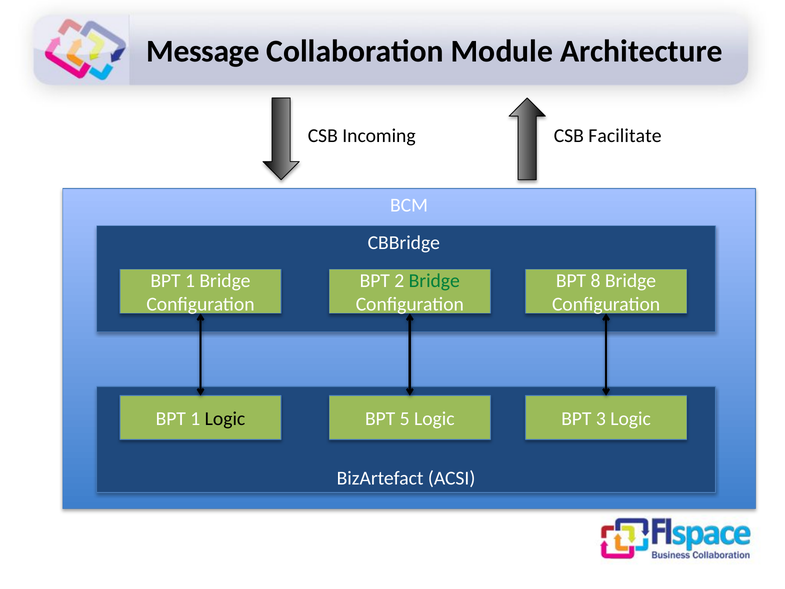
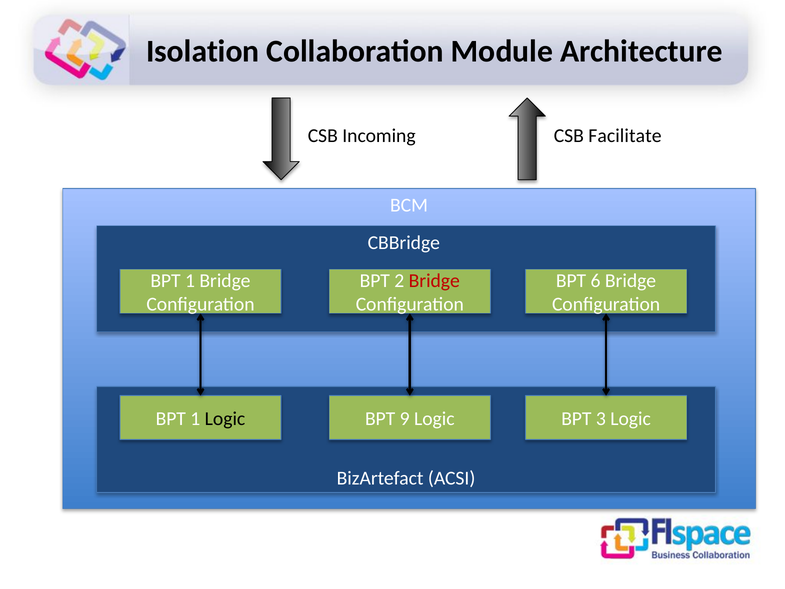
Message: Message -> Isolation (203, 51)
Bridge colour: green -> red (434, 281)
8: 8 -> 6 (596, 281)
5: 5 -> 9 (405, 419)
